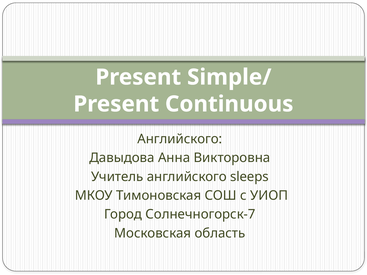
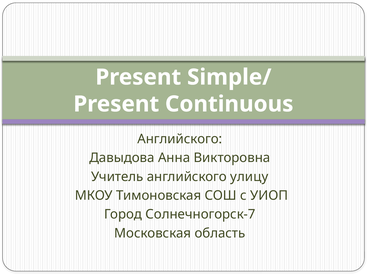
sleeps: sleeps -> улицу (249, 177)
